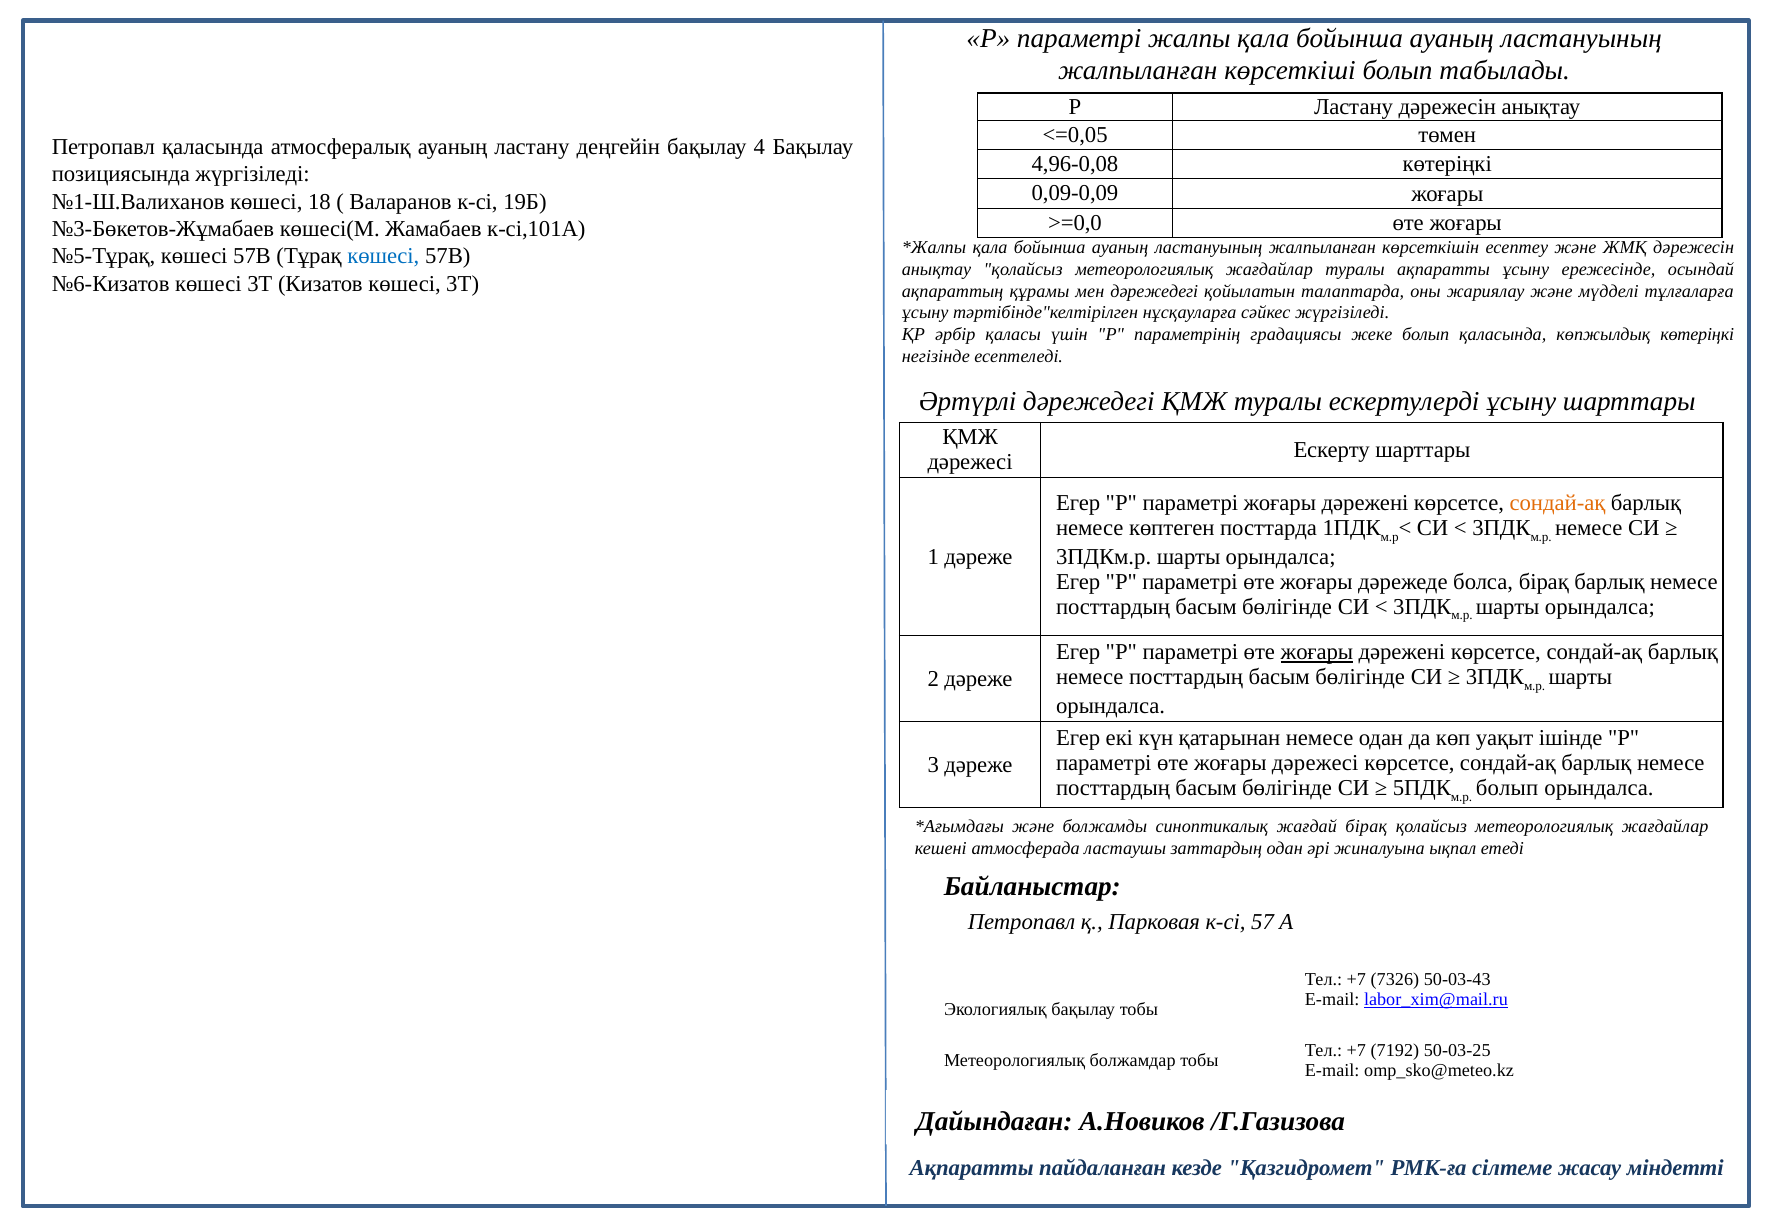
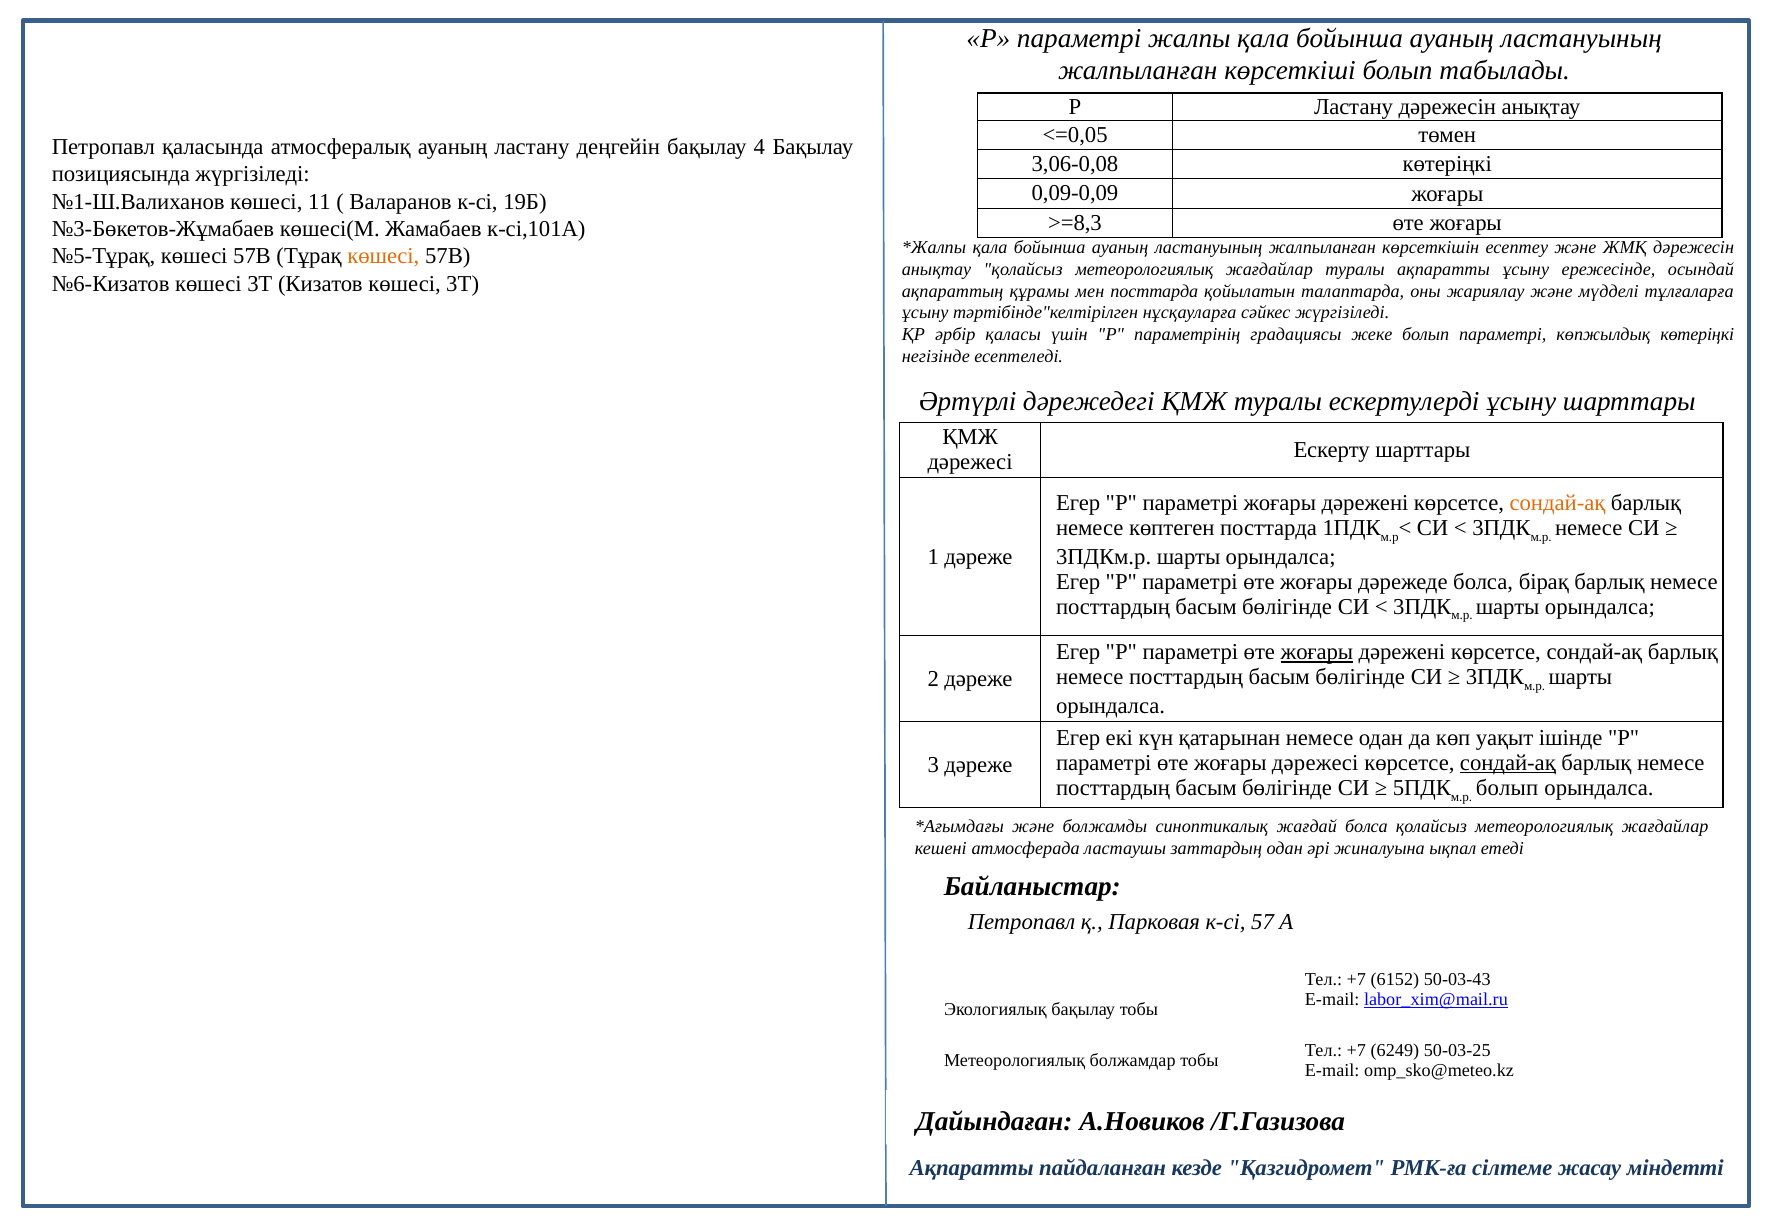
4,96-0,08: 4,96-0,08 -> 3,06-0,08 (1075, 164)
18: 18 -> 11 (319, 202)
>=0,0: >=0,0 -> >=8,3 (1075, 222)
көшесі colour: blue -> orange (383, 256)
мен дәрежедегі: дәрежедегі -> посттарда (1154, 291)
болып қаласында: қаласында -> параметрі (1503, 335)
сондай-ақ underline: none -> present (1508, 763)
жағдай бірақ: бірақ -> болса (1366, 827)
7326: 7326 -> 6152 (1395, 979)
7192: 7192 -> 6249 (1395, 1050)
